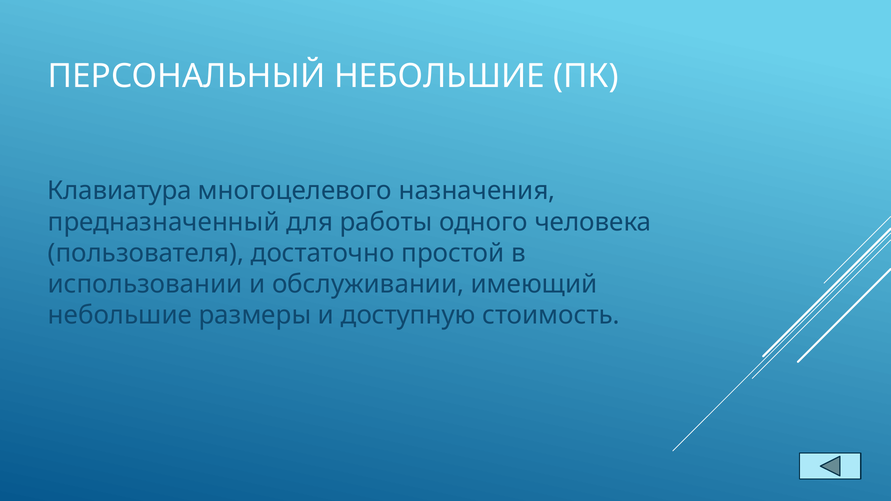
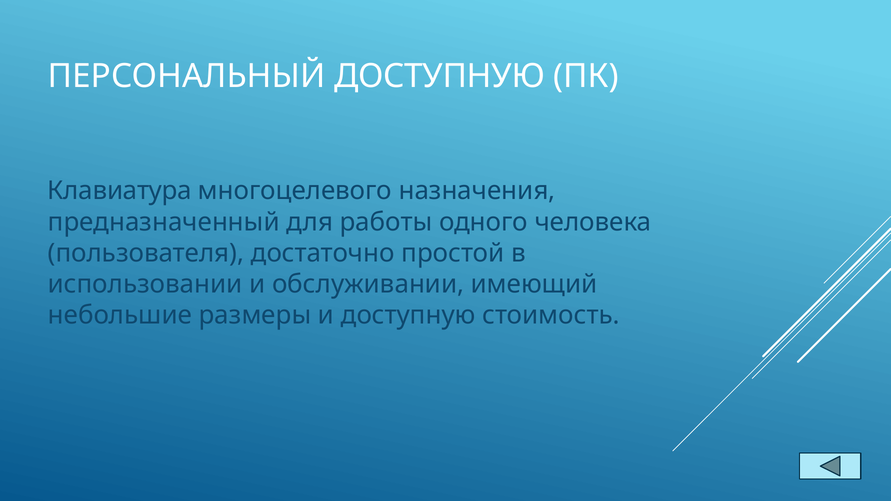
ПЕРСОНАЛЬНЫЙ НЕБОЛЬШИЕ: НЕБОЛЬШИЕ -> ДОСТУПНУЮ (440, 76)
